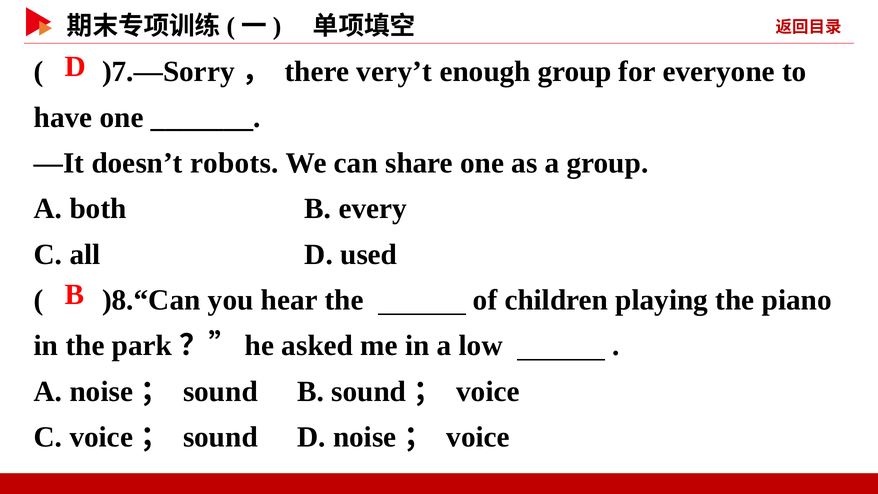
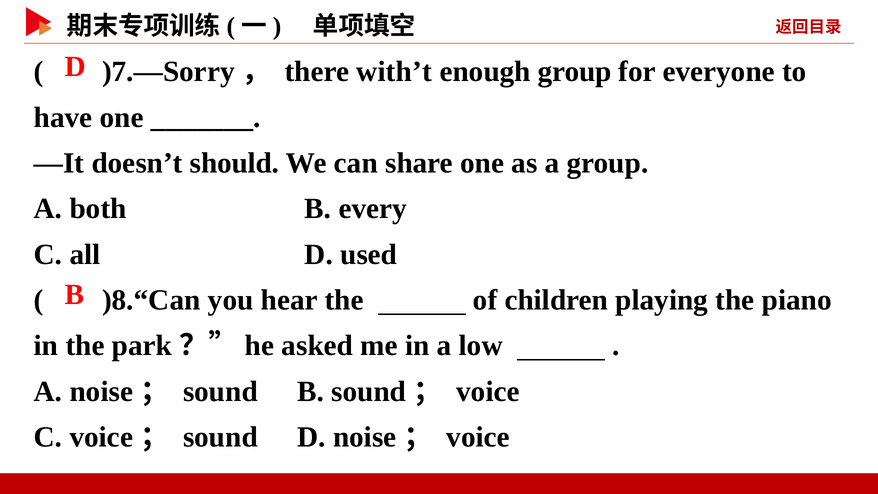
very’t: very’t -> with’t (394, 72)
robots: robots -> should (235, 163)
